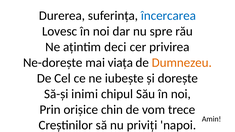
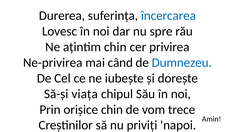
ațintim deci: deci -> chin (115, 47)
Ne-dorește: Ne-dorește -> Ne-privirea (53, 63)
viața: viața -> când (120, 63)
Dumnezeu colour: orange -> blue (182, 63)
inimi: inimi -> viața (85, 94)
